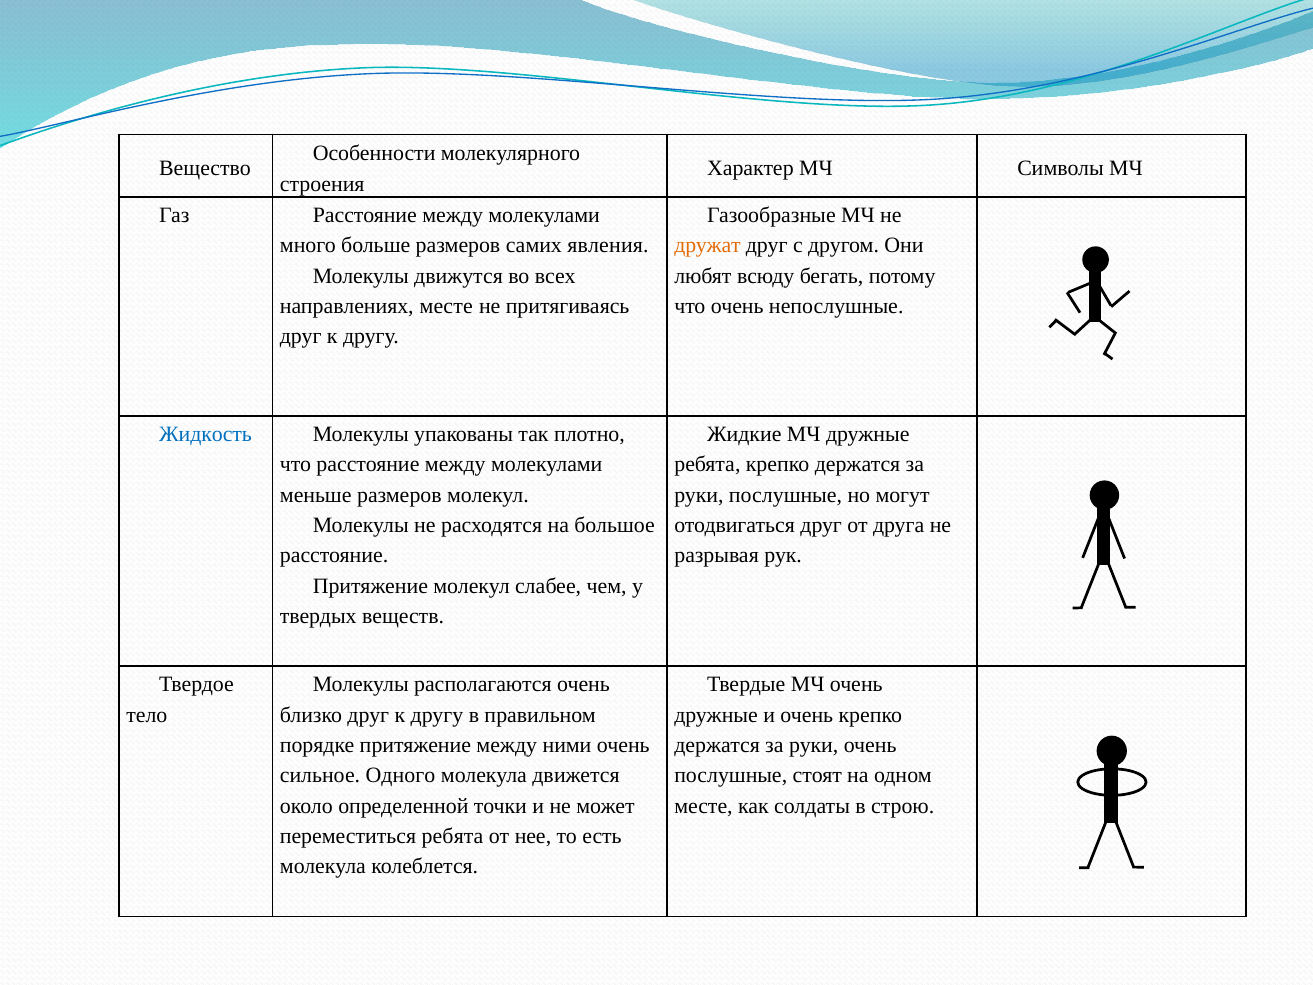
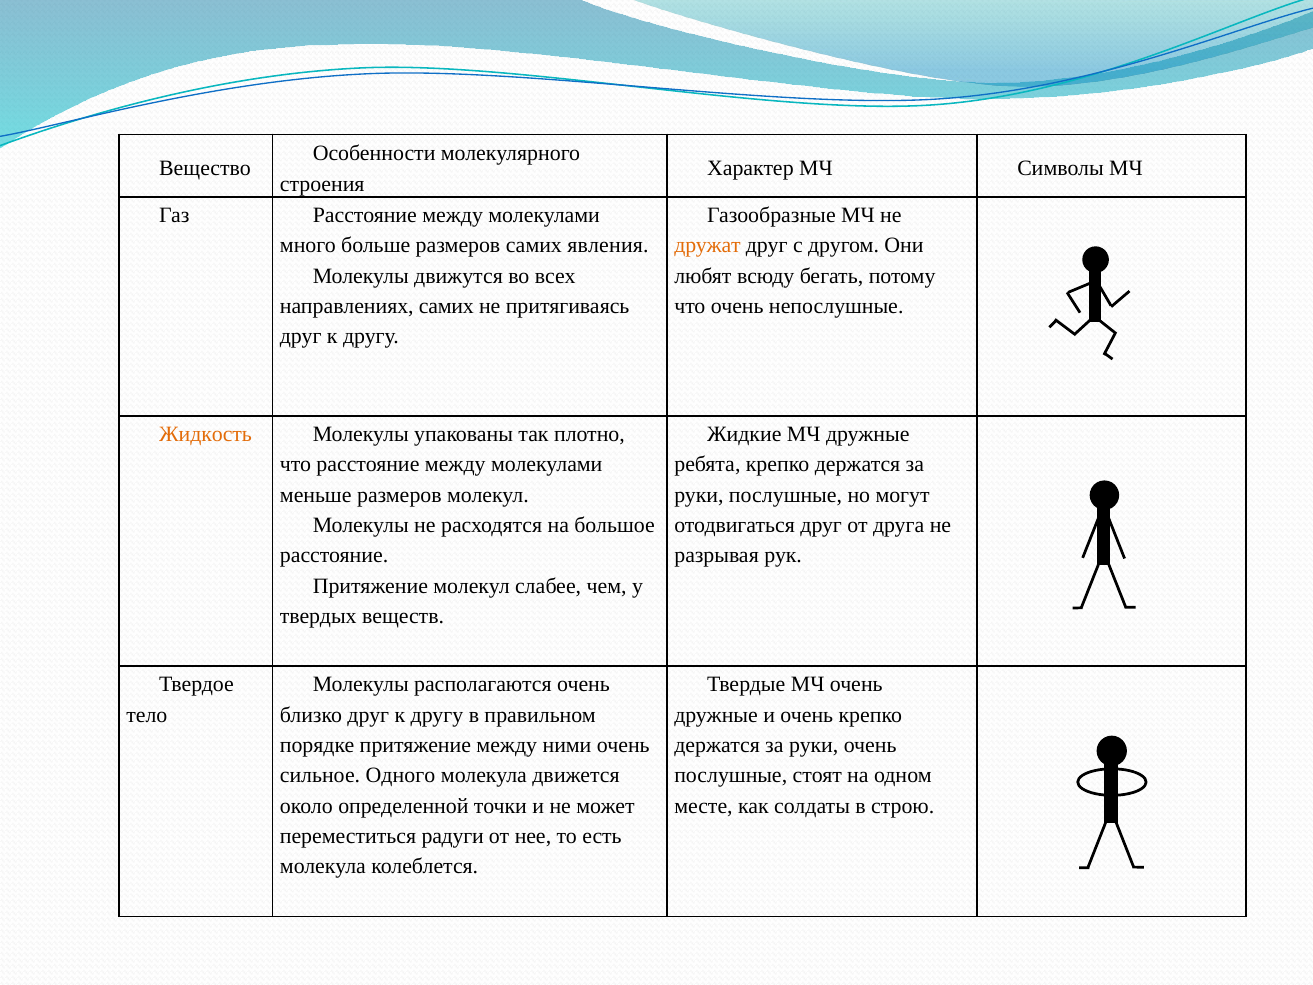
направлениях месте: месте -> самих (446, 306)
Жидкость colour: blue -> orange (206, 434)
переместиться ребята: ребята -> радуги (453, 836)
